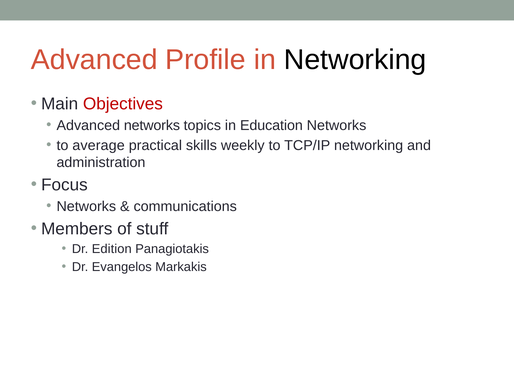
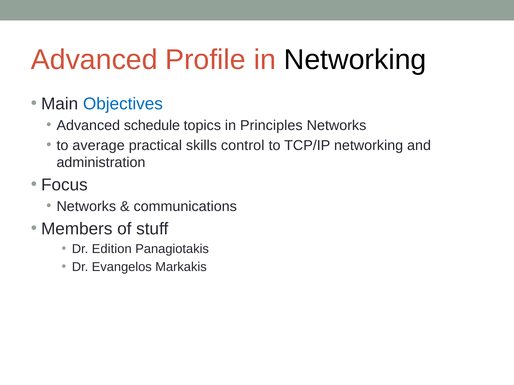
Objectives colour: red -> blue (123, 104)
Advanced networks: networks -> schedule (152, 126)
Education: Education -> Principles (271, 126)
weekly: weekly -> control (243, 145)
